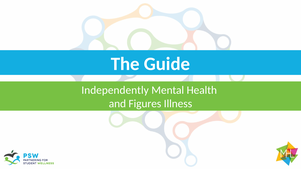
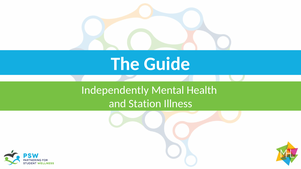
Figures: Figures -> Station (145, 104)
